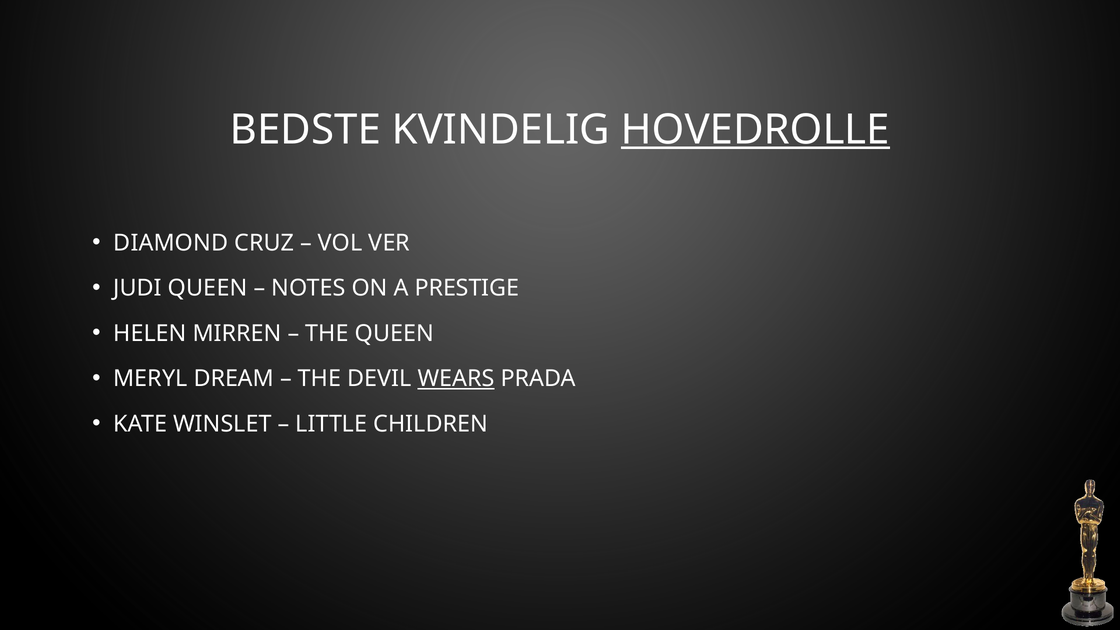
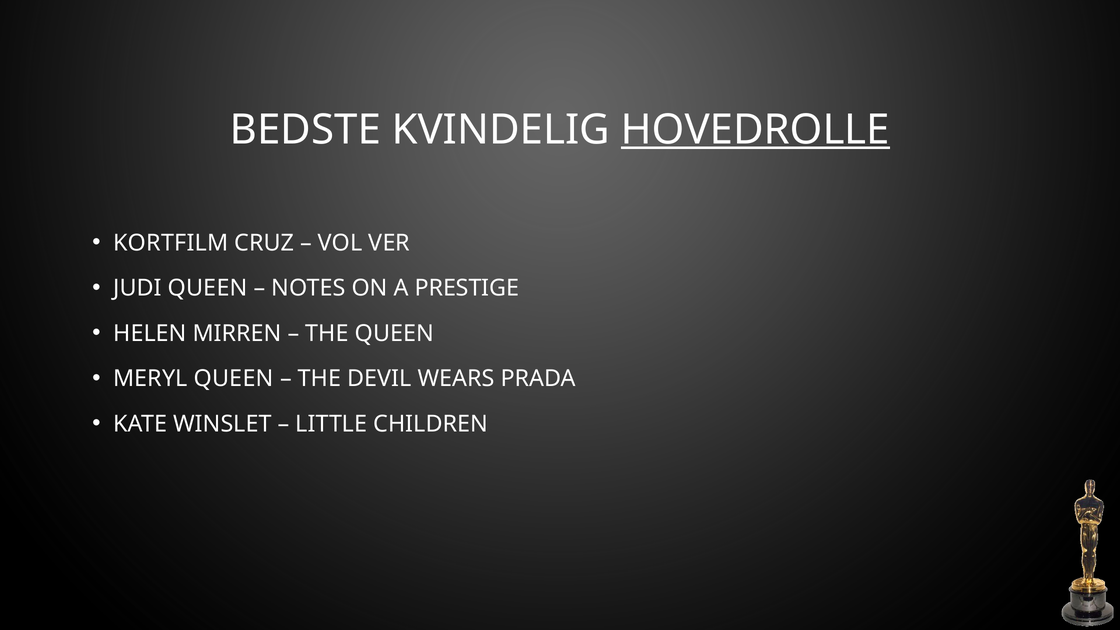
DIAMOND: DIAMOND -> KORTFILM (171, 243)
MERYL DREAM: DREAM -> QUEEN (234, 379)
WEARS underline: present -> none (456, 379)
